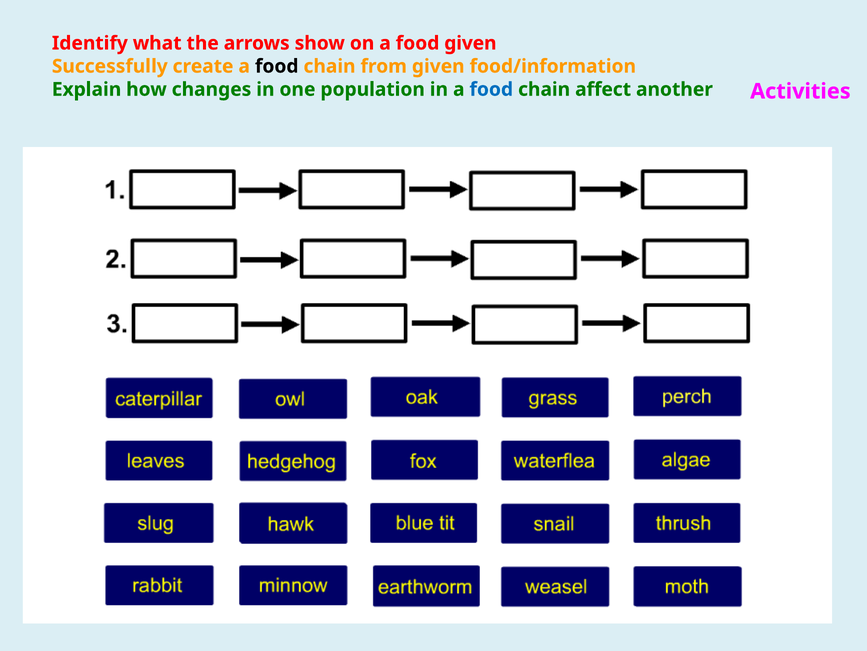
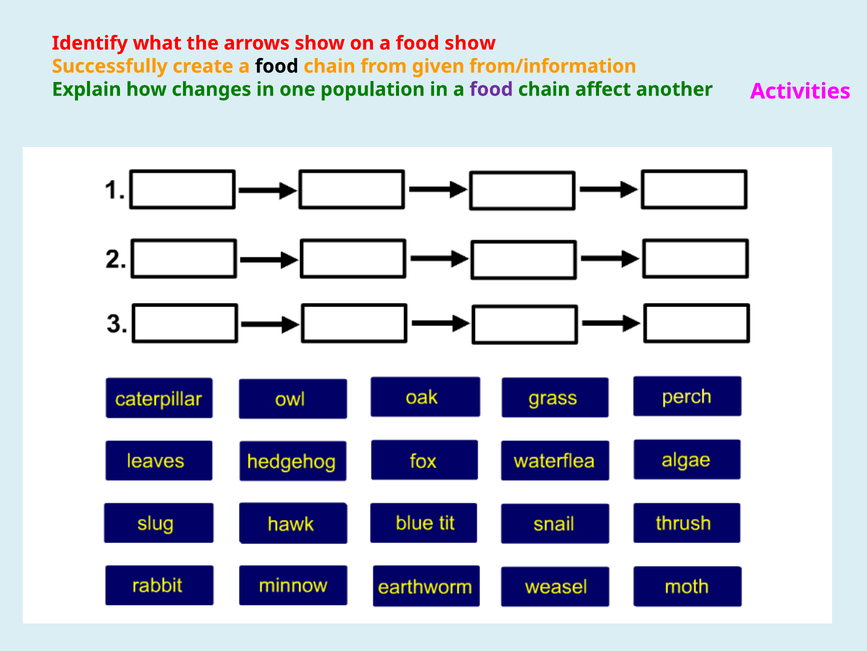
food given: given -> show (470, 43)
food/information: food/information -> from/information (553, 66)
food colour: blue -> purple (491, 89)
